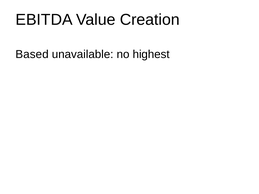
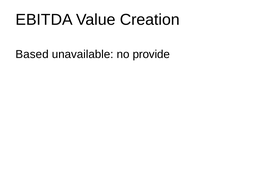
highest: highest -> provide (151, 54)
